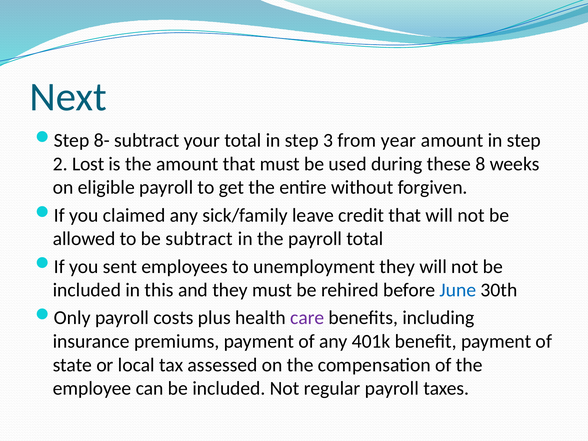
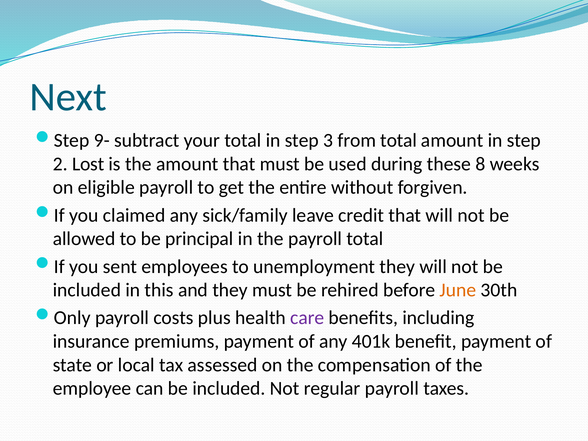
8-: 8- -> 9- (102, 140)
from year: year -> total (399, 140)
be subtract: subtract -> principal (199, 239)
June colour: blue -> orange (458, 290)
